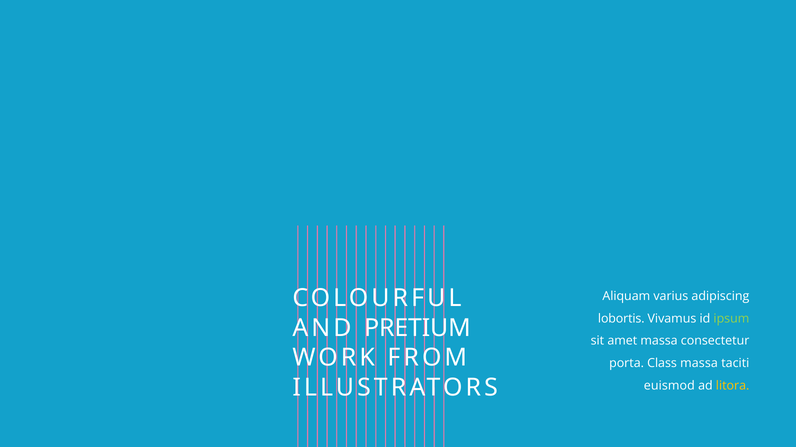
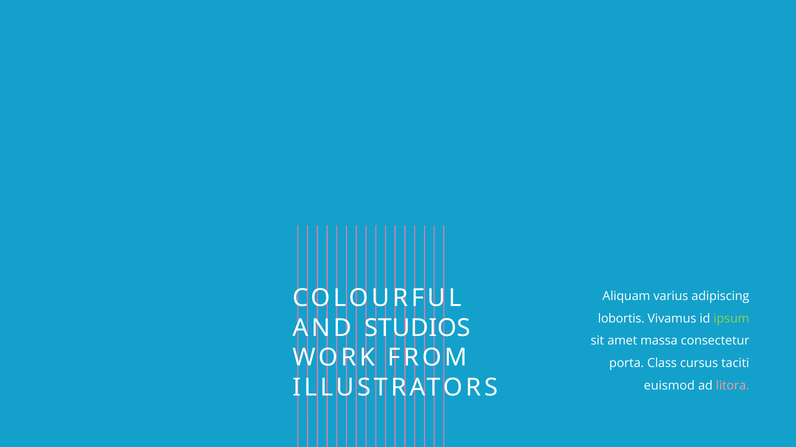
PRETIUM: PRETIUM -> STUDIOS (417, 329)
Class massa: massa -> cursus (699, 364)
litora colour: yellow -> pink (733, 386)
